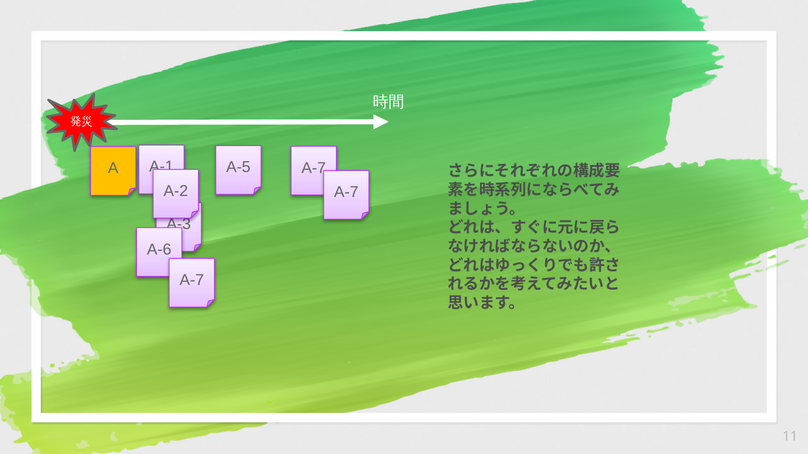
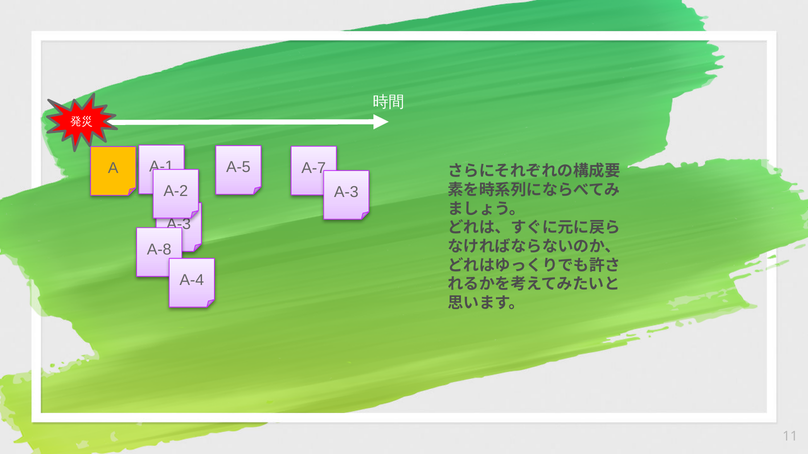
A-7: A-7 -> A-3 (346, 192)
A-6: A-6 -> A-8 (159, 250)
A-7: A-7 -> A-4 (192, 280)
